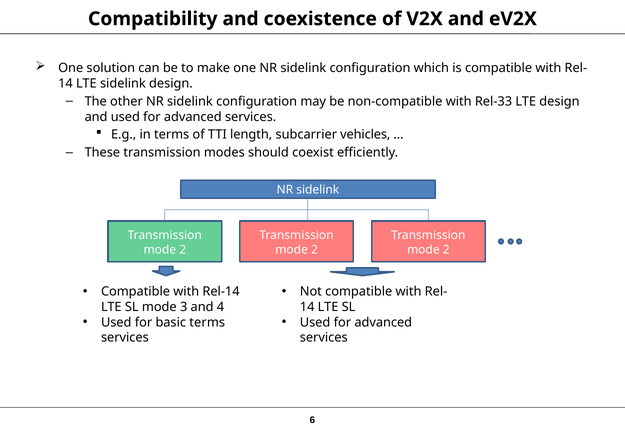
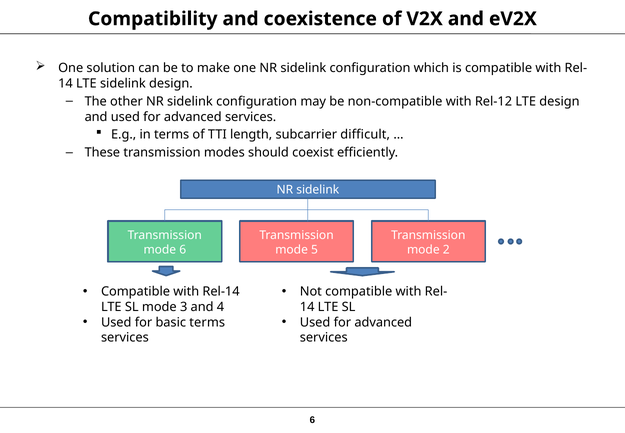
Rel-33: Rel-33 -> Rel-12 (494, 101)
vehicles: vehicles -> difficult (365, 135)
2: 2 -> 6 (183, 249)
2: 2 -> 5 (314, 249)
